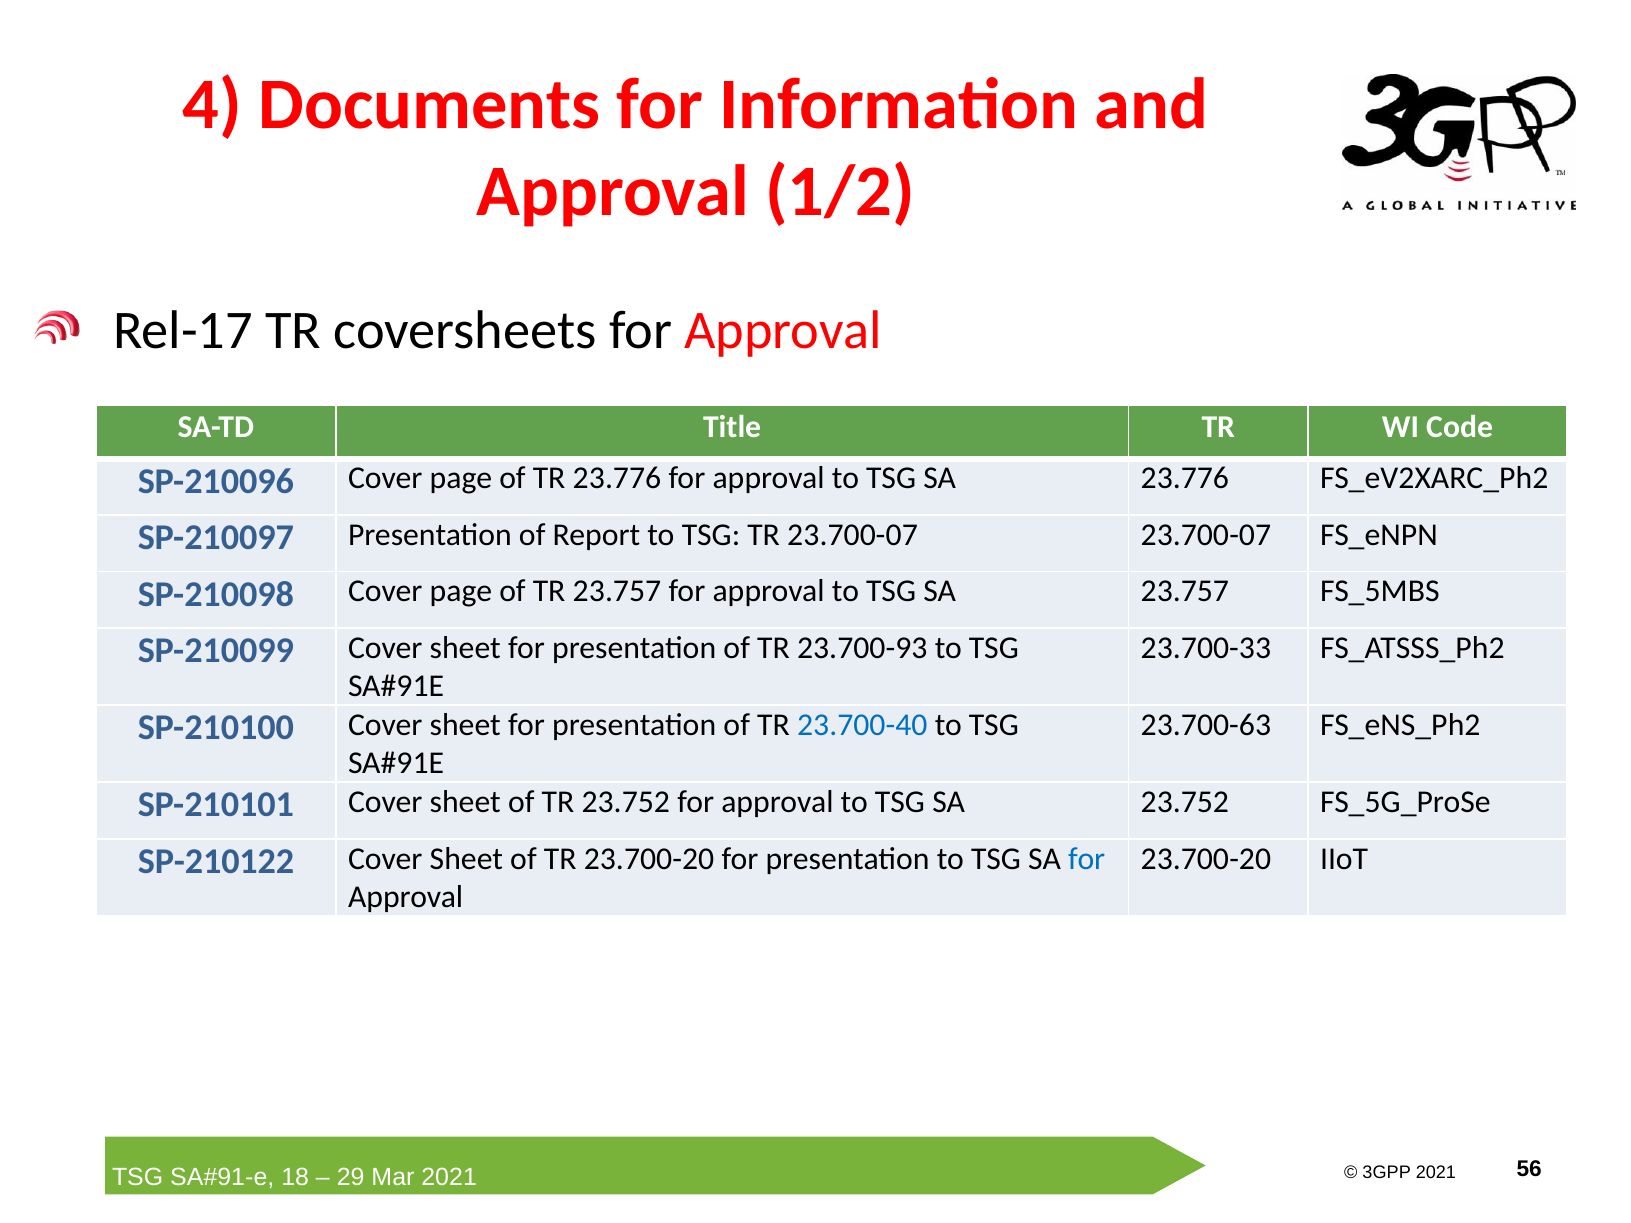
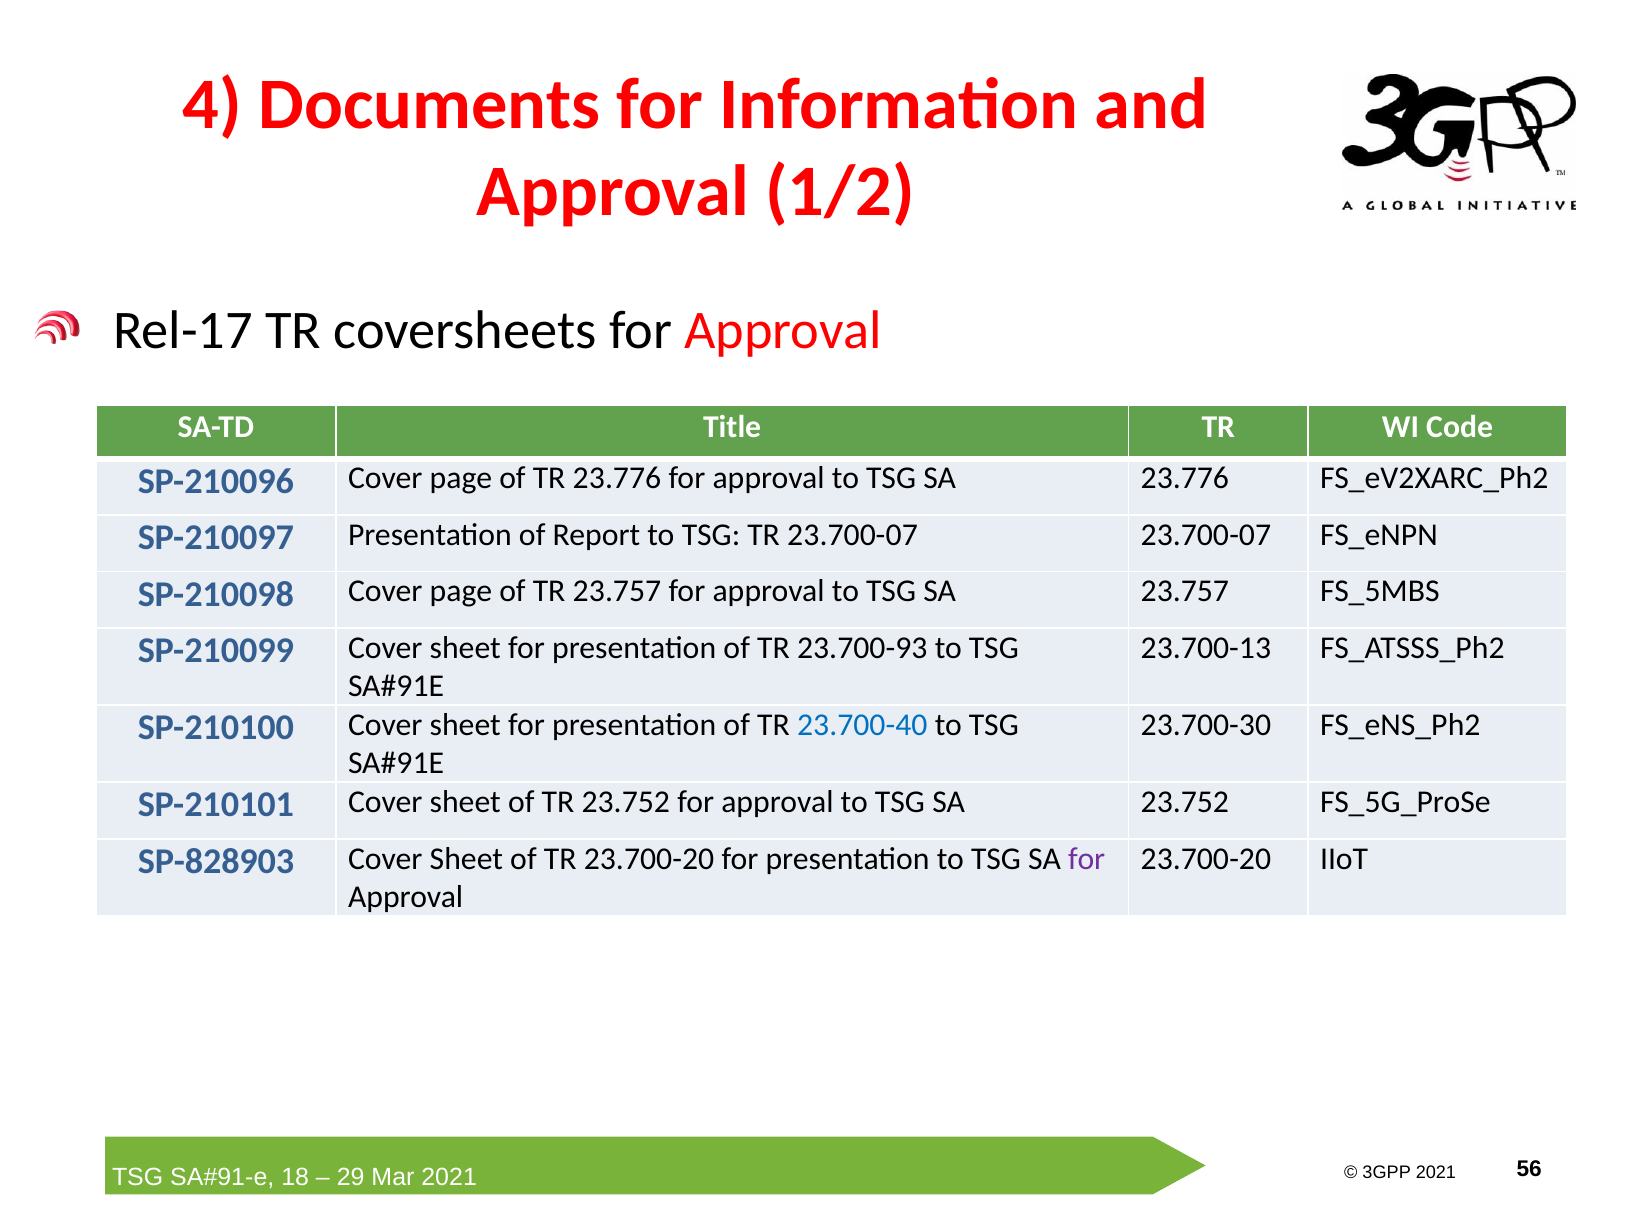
23.700-33: 23.700-33 -> 23.700-13 (1206, 648)
23.700-63: 23.700-63 -> 23.700-30 (1206, 725)
SP-210122: SP-210122 -> SP-828903 (216, 862)
for colour: blue -> purple (1087, 859)
